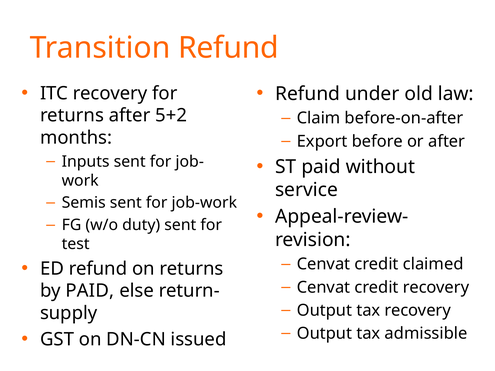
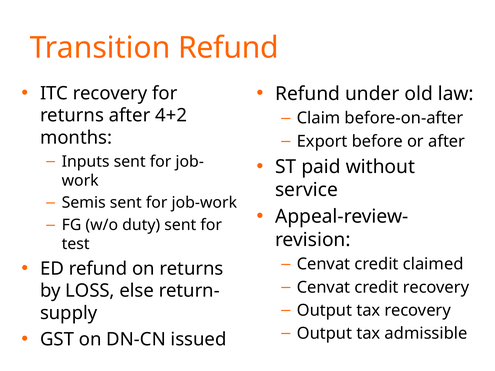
5+2: 5+2 -> 4+2 (171, 116)
by PAID: PAID -> LOSS (90, 291)
